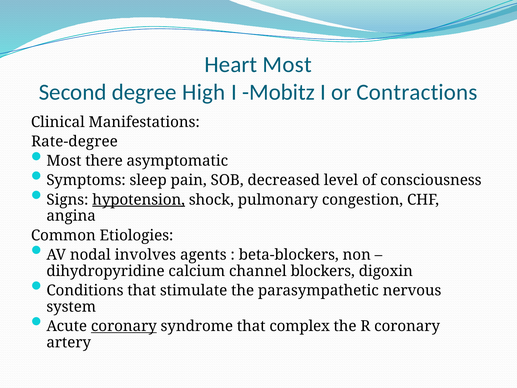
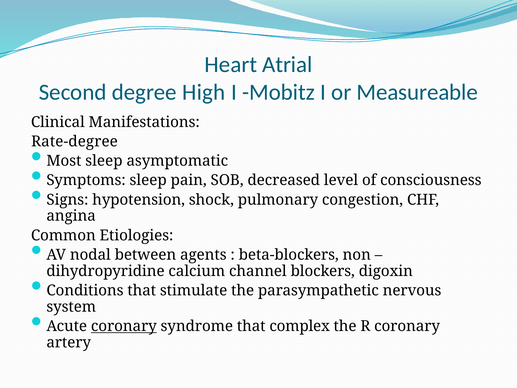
Heart Most: Most -> Atrial (287, 65)
Contractions: Contractions -> Measureable (417, 92)
Most there: there -> sleep (104, 161)
hypotension underline: present -> none (139, 200)
involves: involves -> between (145, 255)
